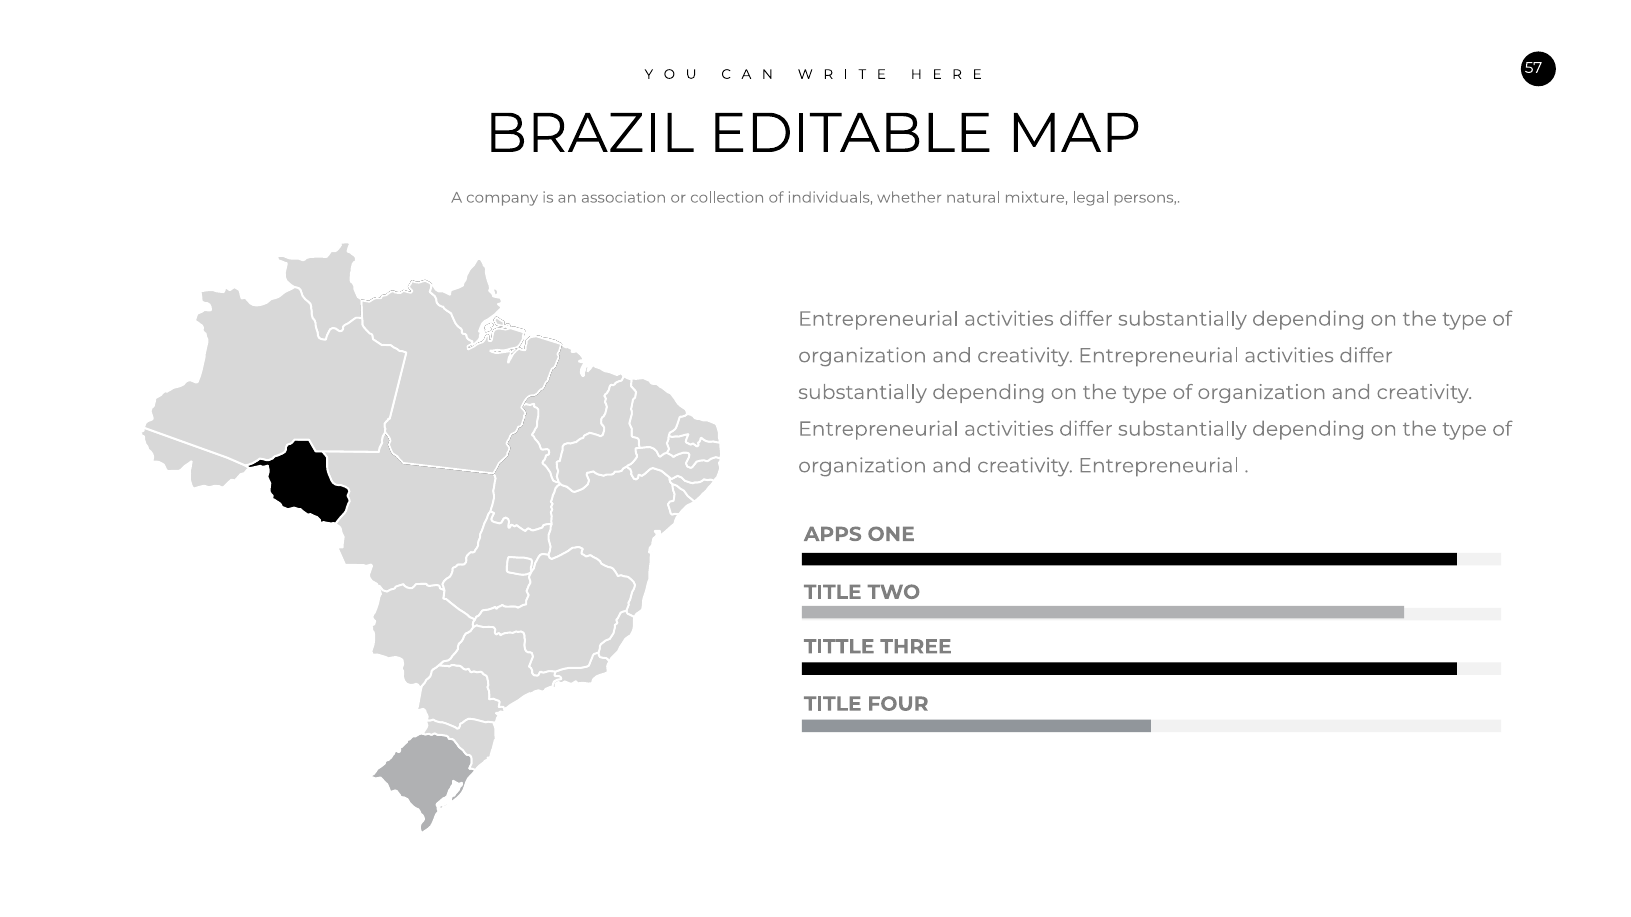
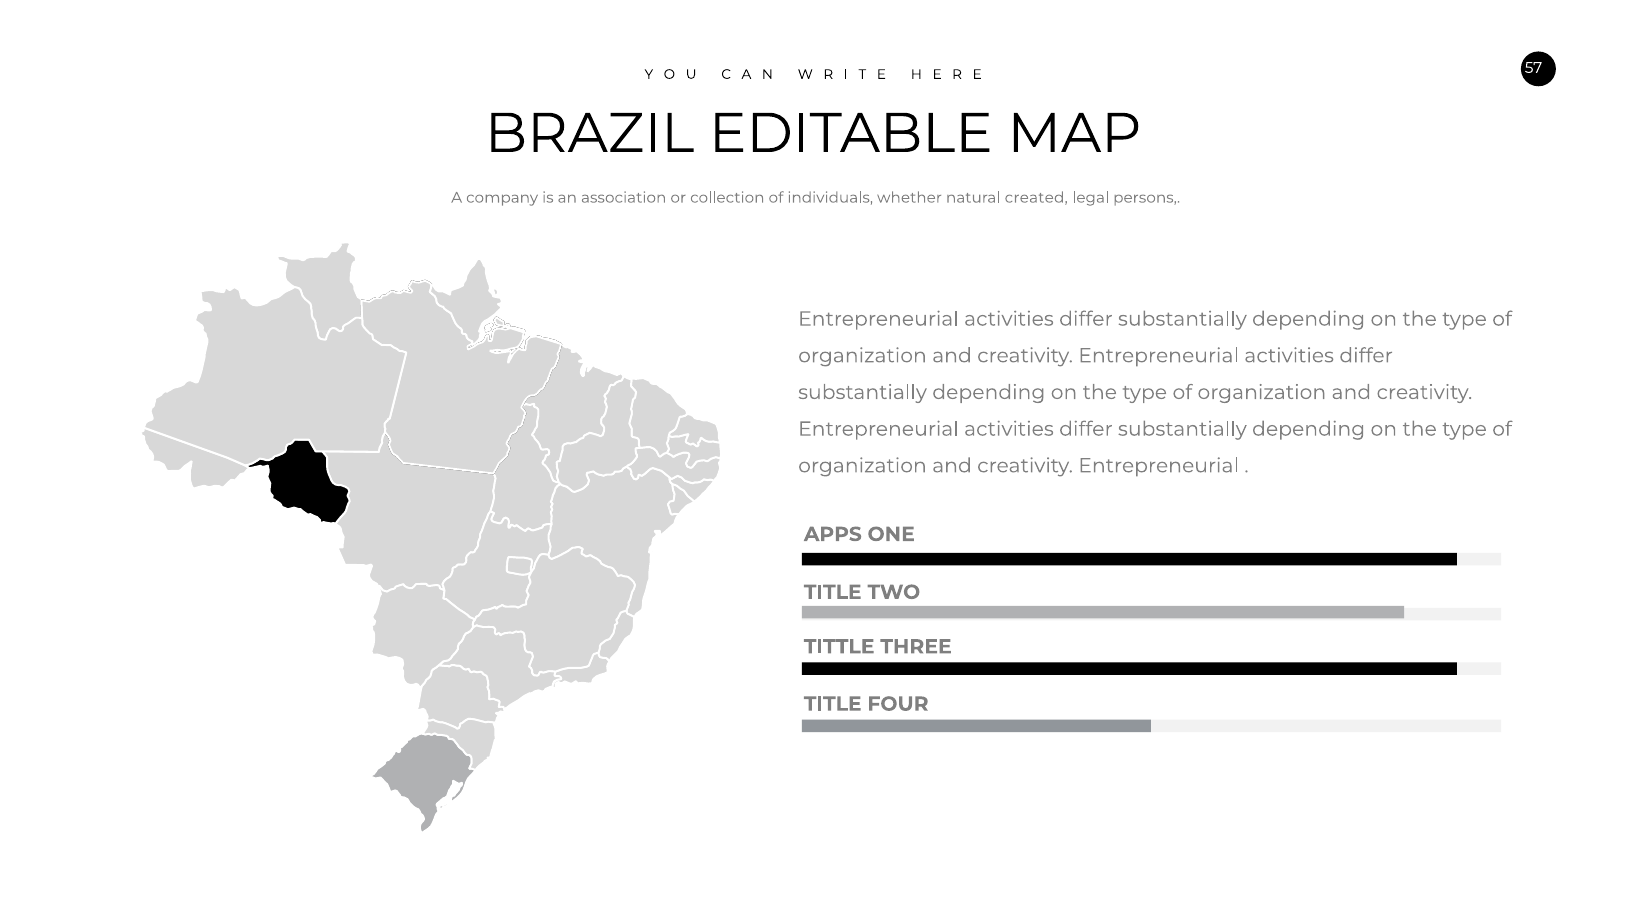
mixture: mixture -> created (1036, 198)
